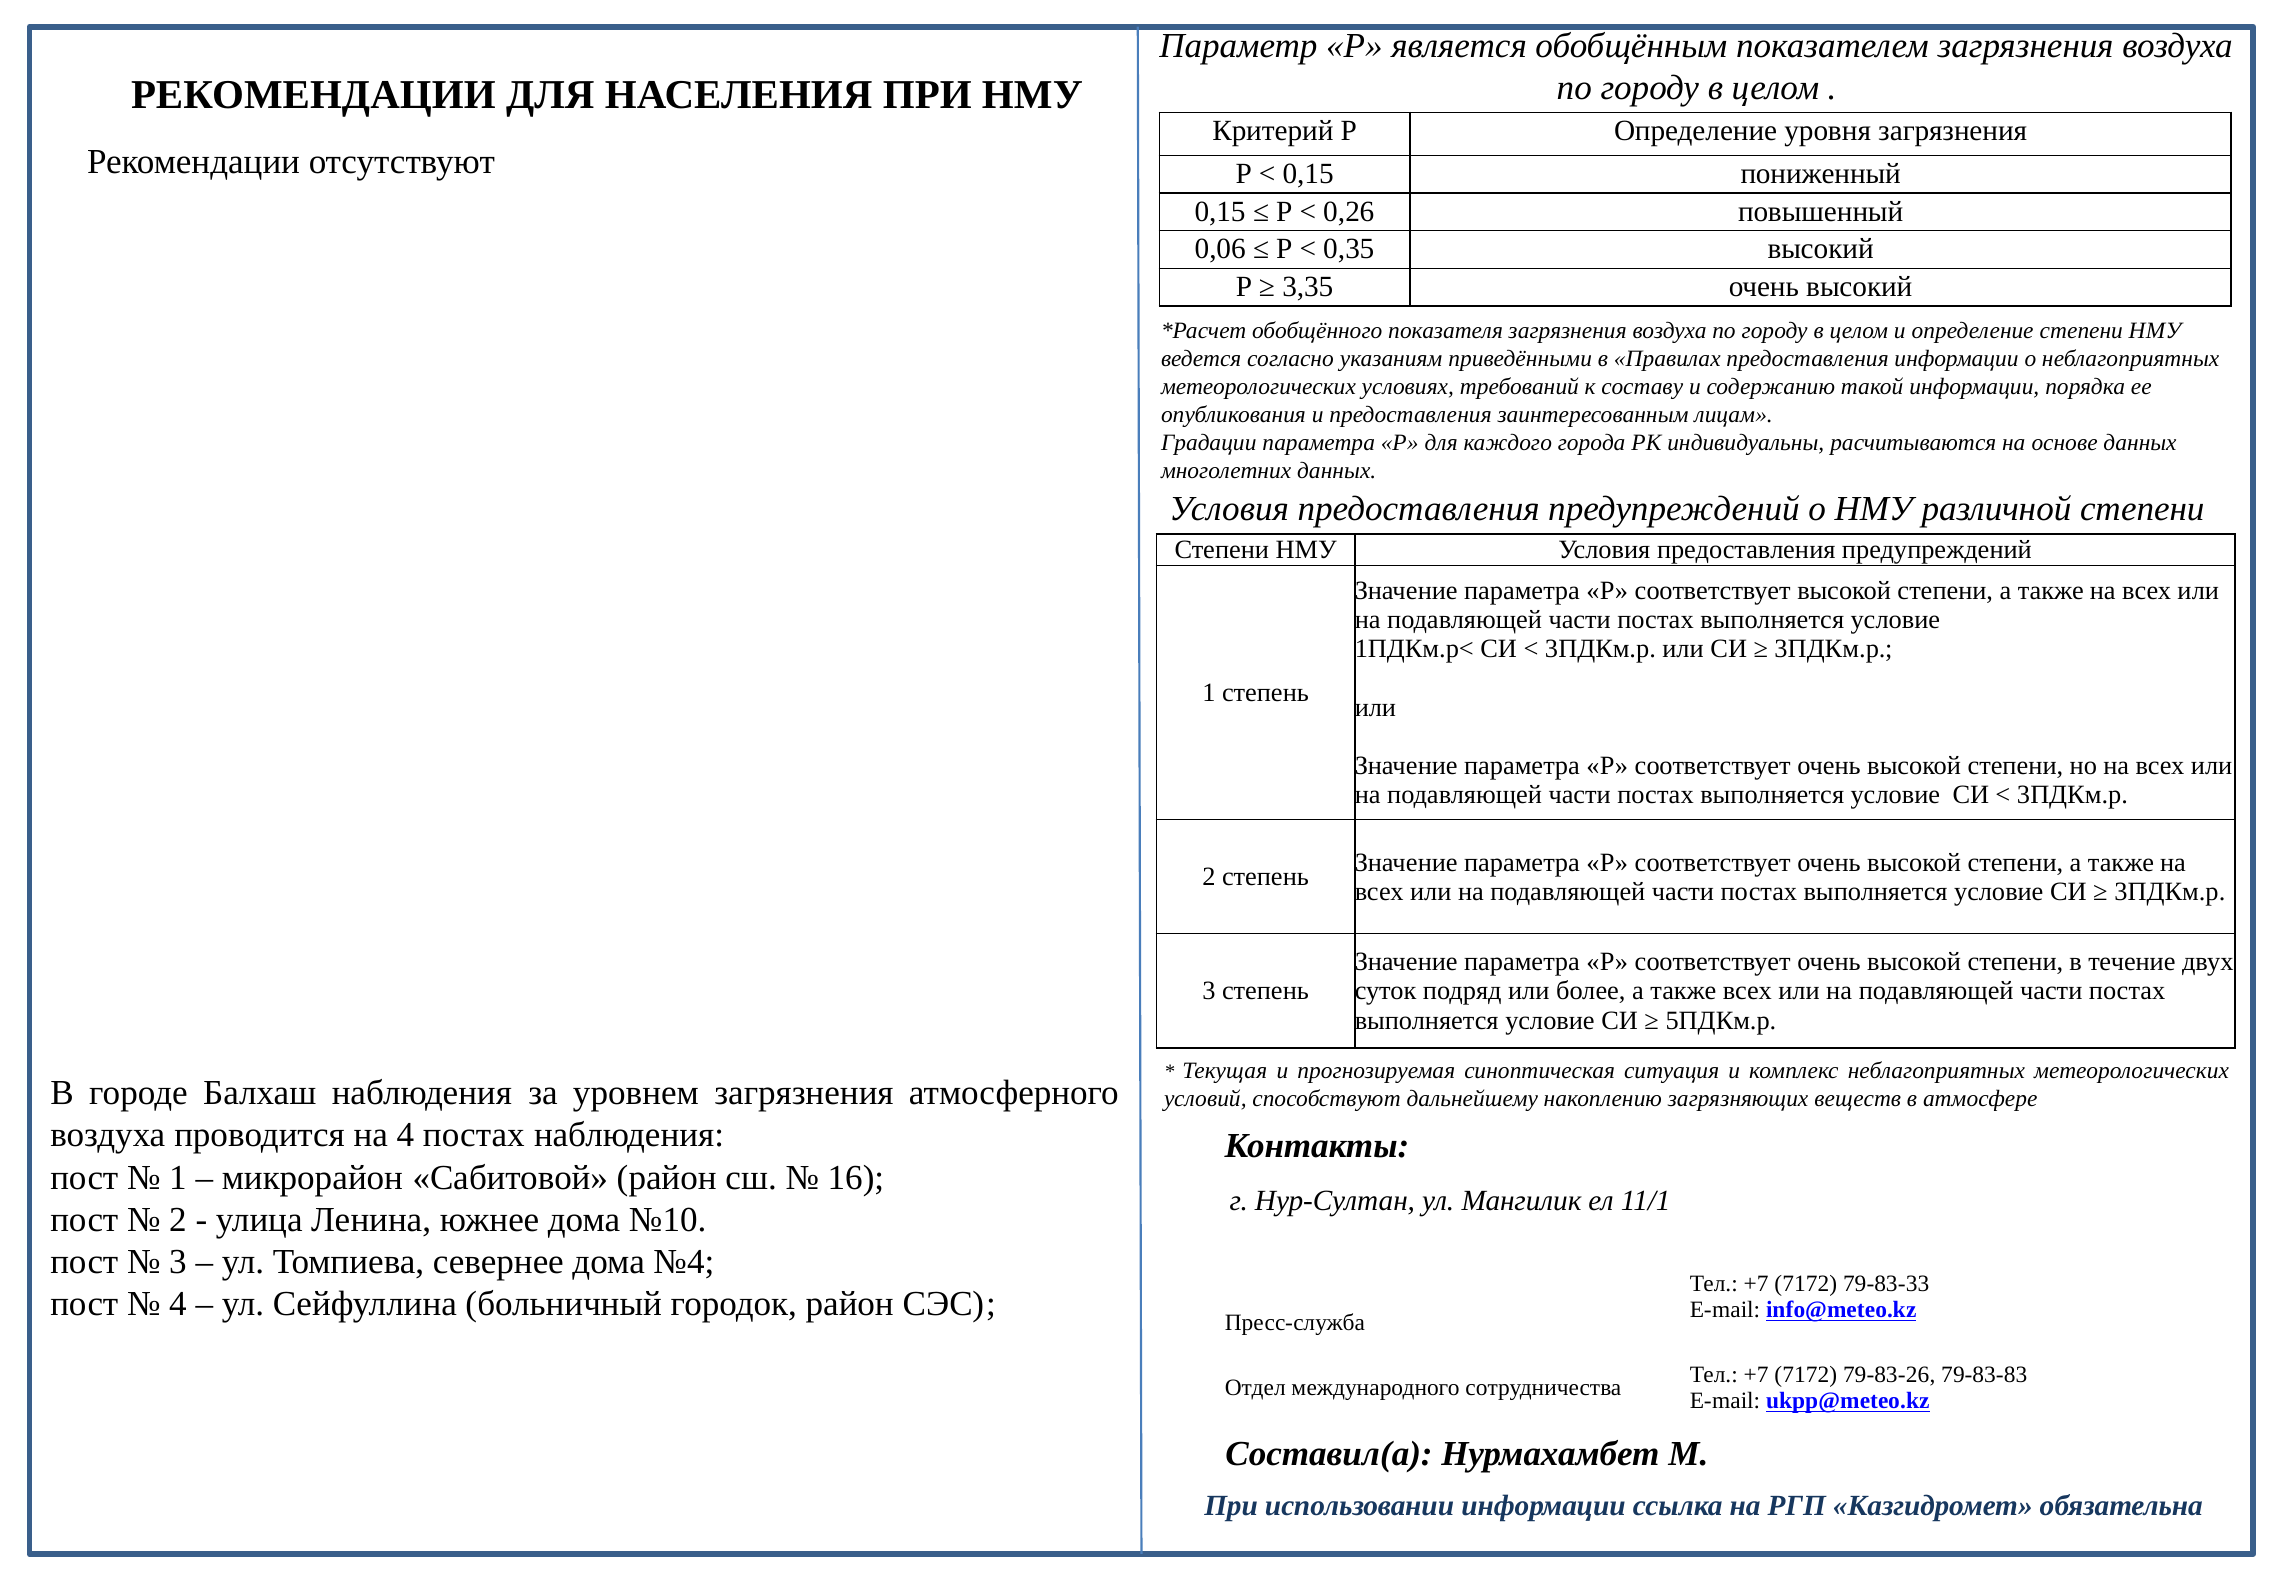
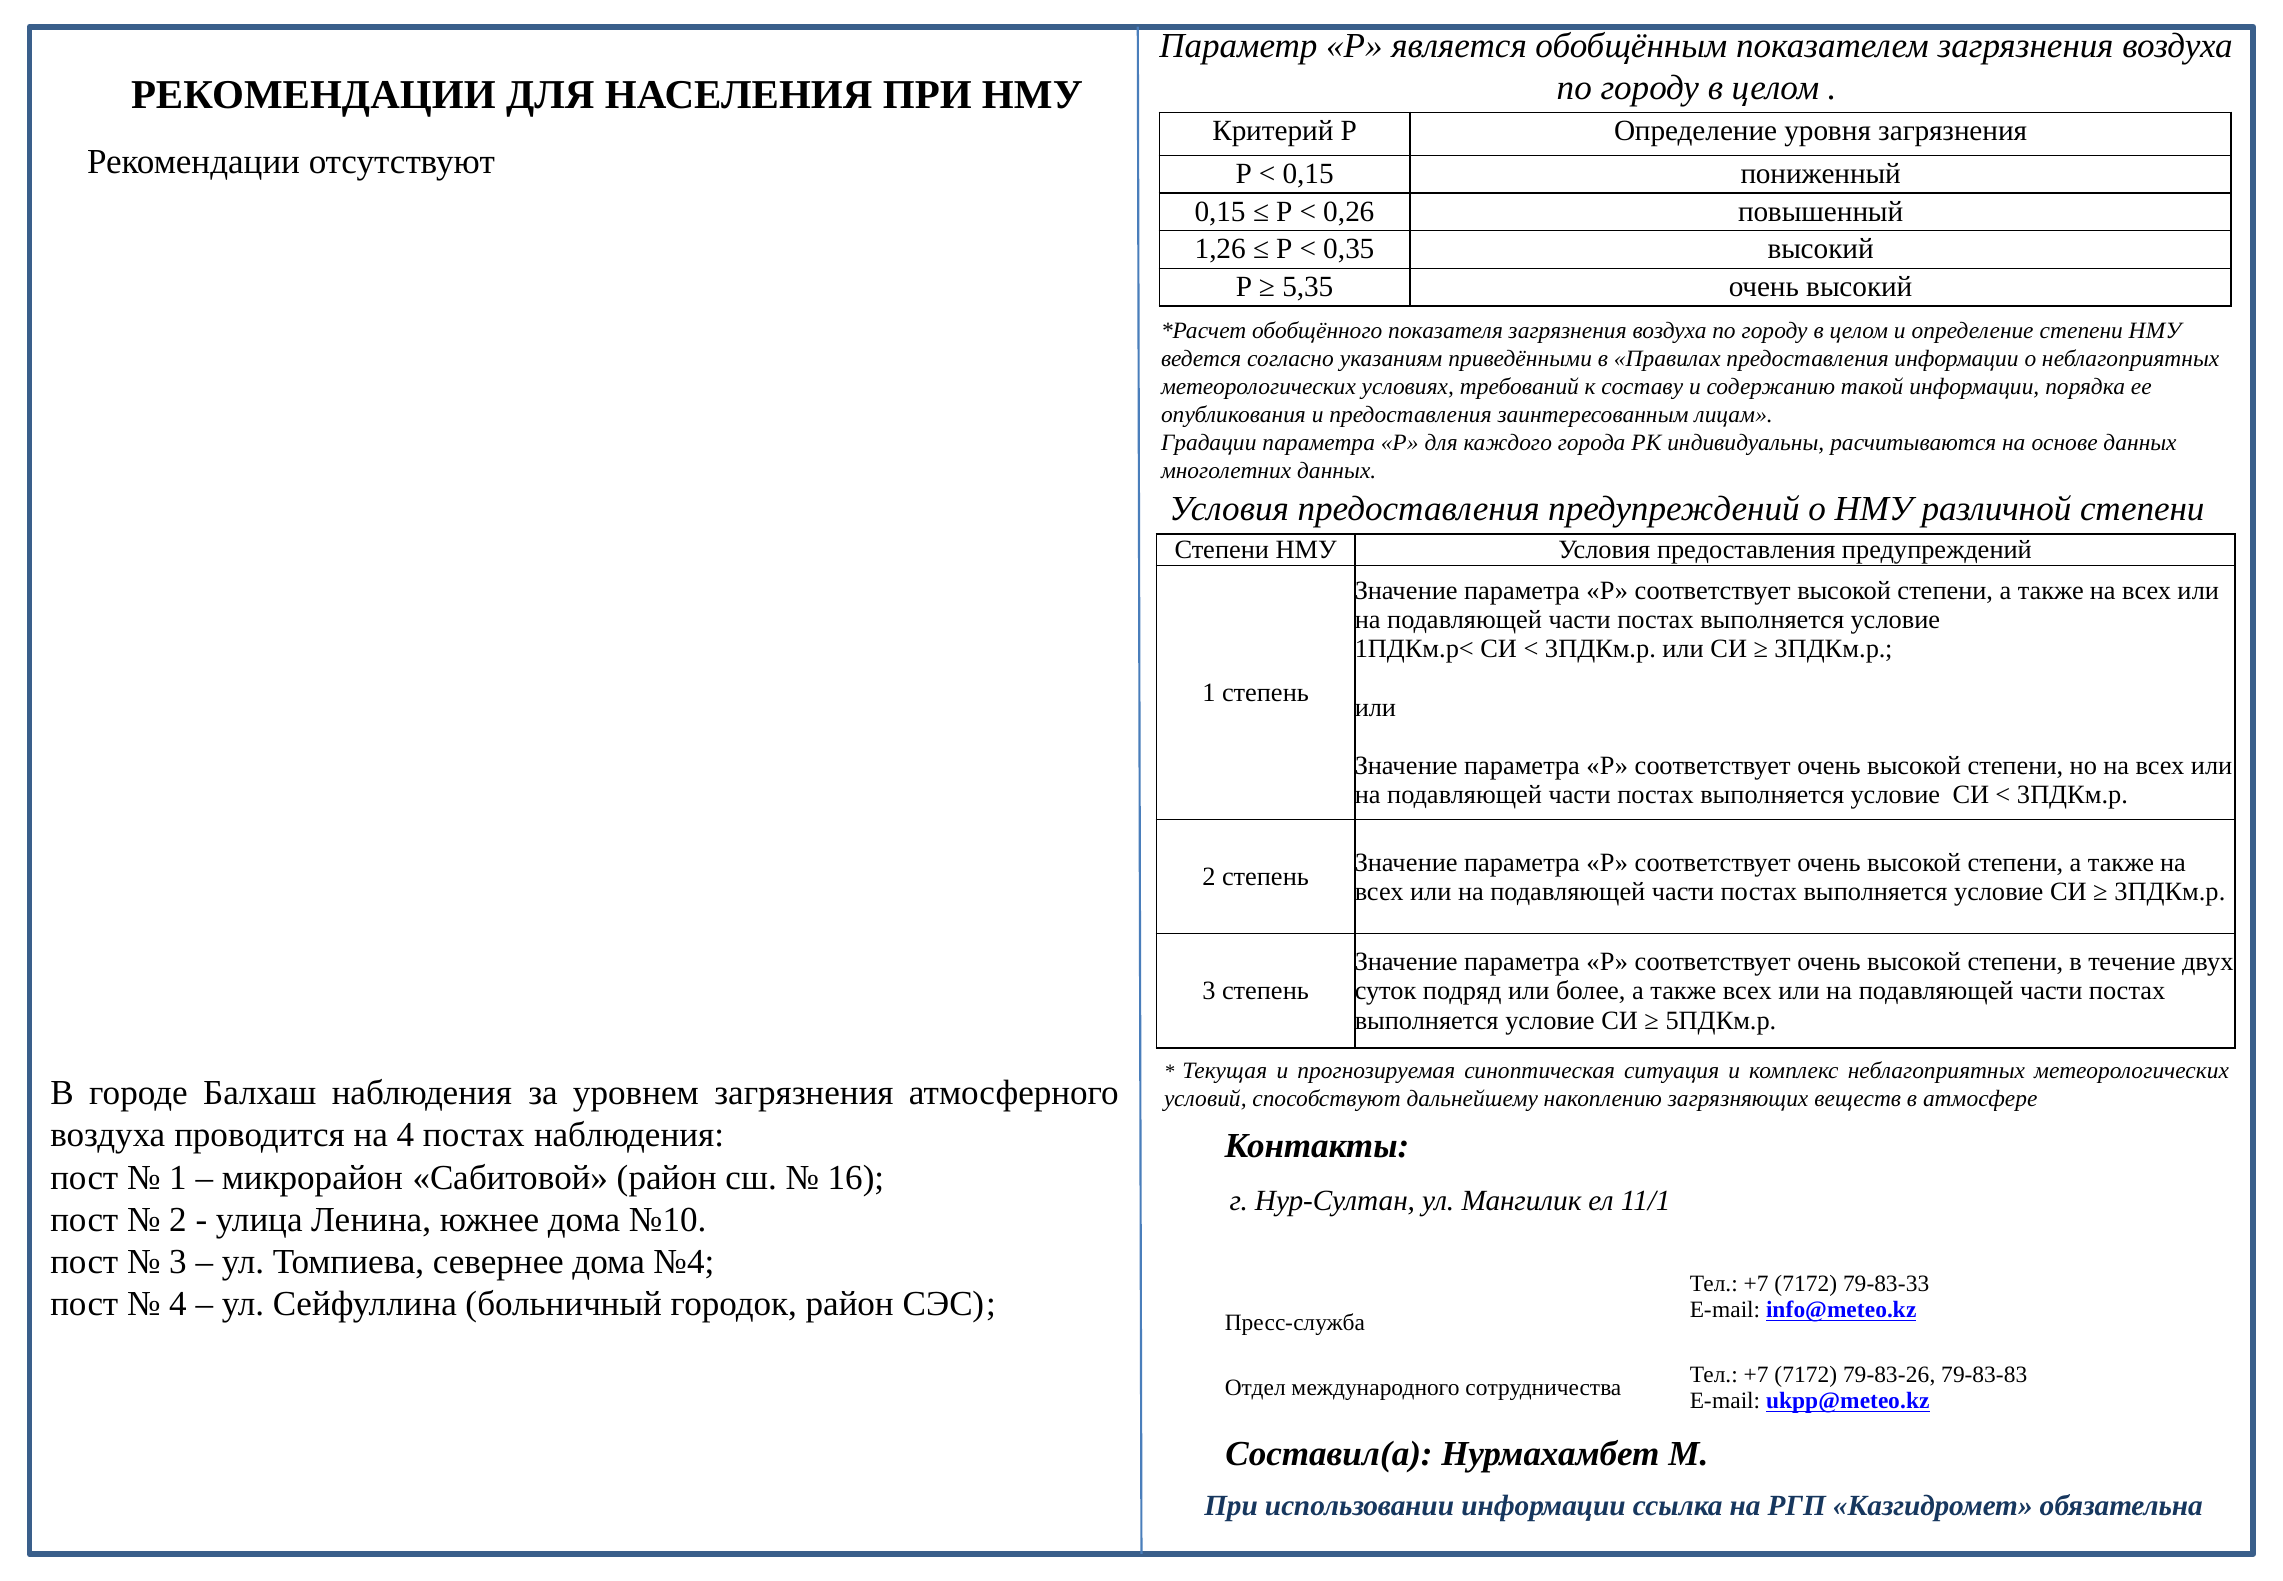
0,06: 0,06 -> 1,26 (1220, 249)
3,35: 3,35 -> 5,35 (1308, 287)
